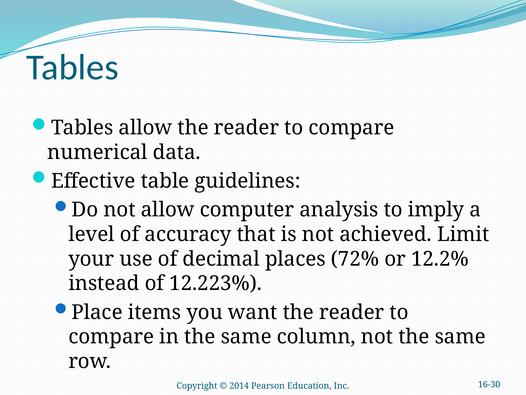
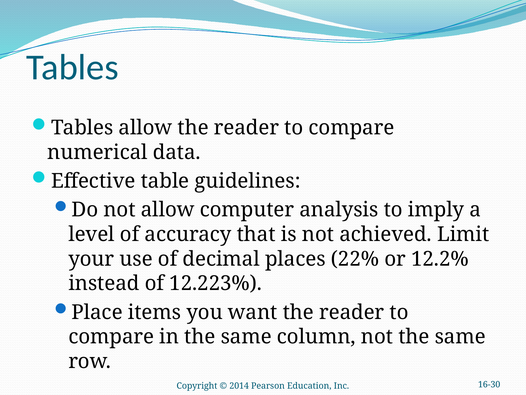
72%: 72% -> 22% (355, 259)
